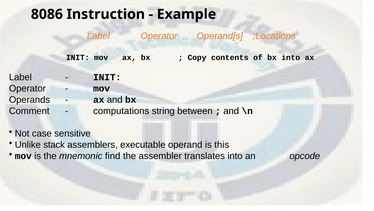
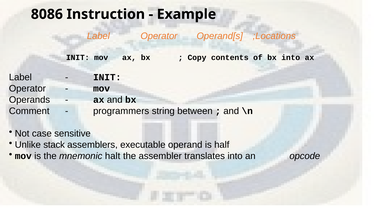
computations: computations -> programmers (121, 111)
this: this -> half (222, 144)
find: find -> halt (113, 156)
